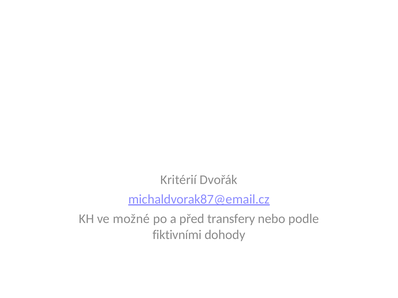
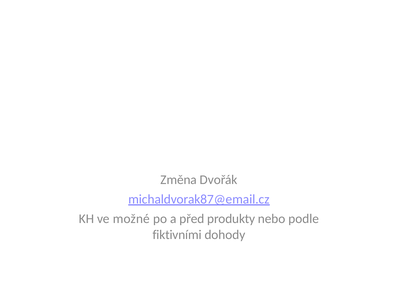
Kritérií: Kritérií -> Změna (179, 180)
transfery: transfery -> produkty (231, 219)
